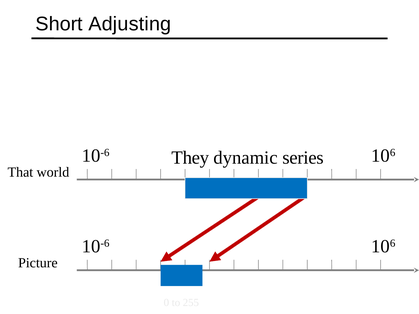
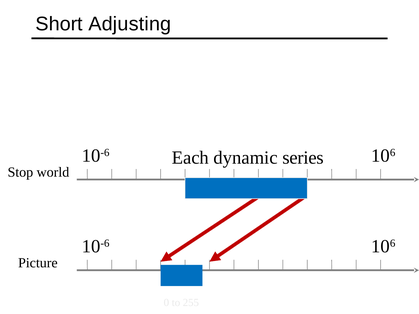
They: They -> Each (190, 158)
That: That -> Stop (20, 172)
